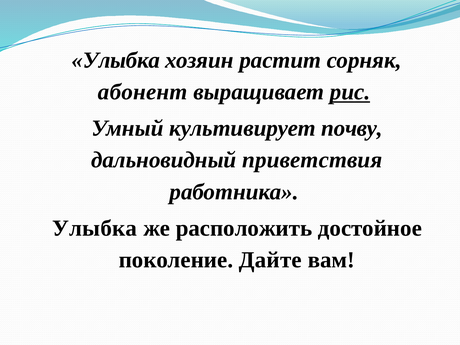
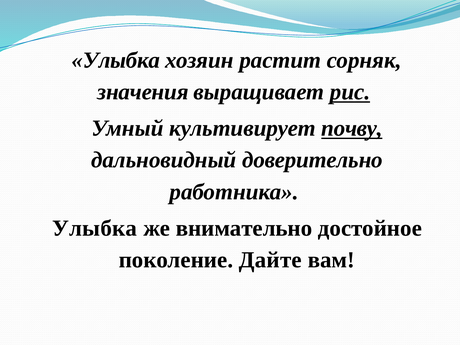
абонент: абонент -> значения (143, 92)
почву underline: none -> present (352, 128)
приветствия: приветствия -> доверительно (312, 160)
расположить: расположить -> внимательно (244, 228)
